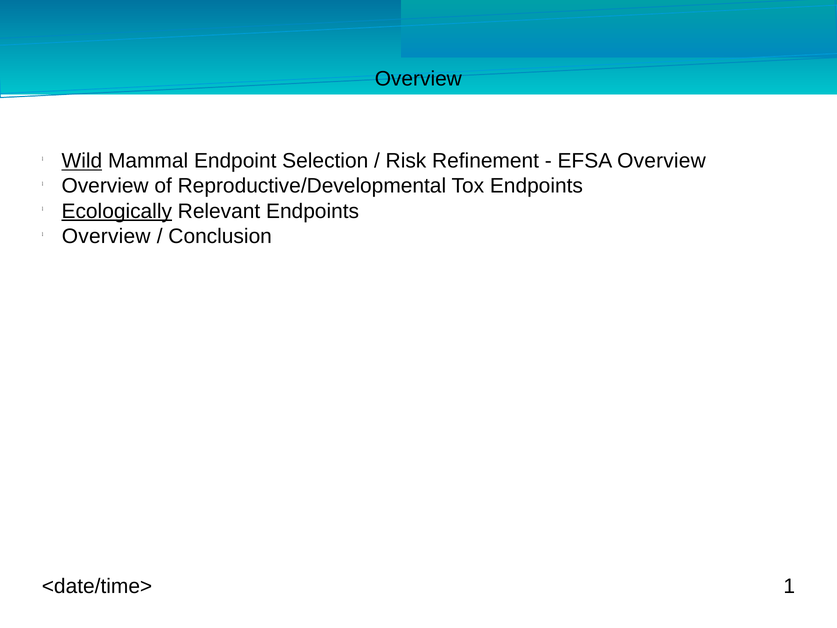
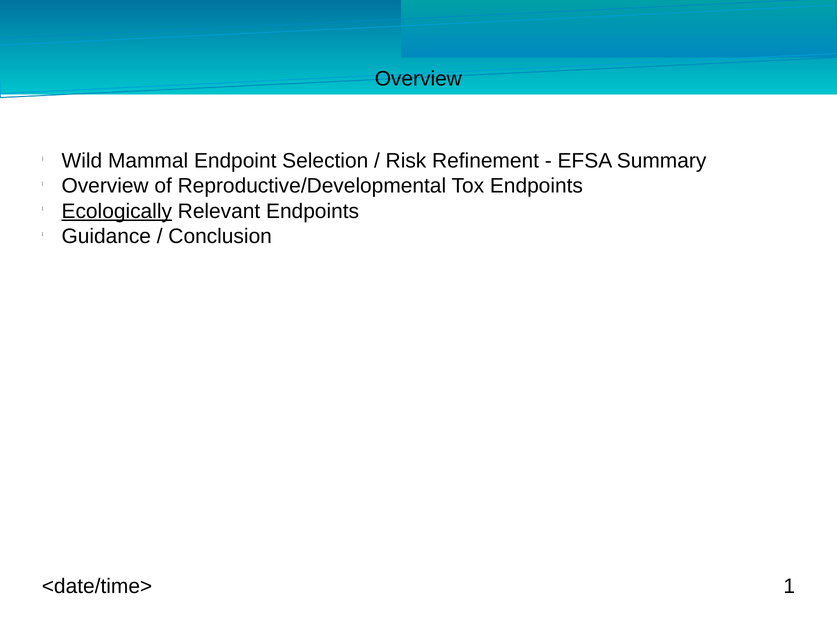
Wild underline: present -> none (82, 161)
EFSA Overview: Overview -> Summary (662, 161)
Overview: Overview -> Guidance (106, 236)
